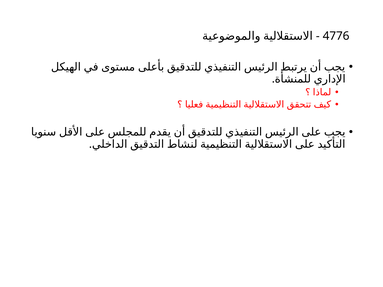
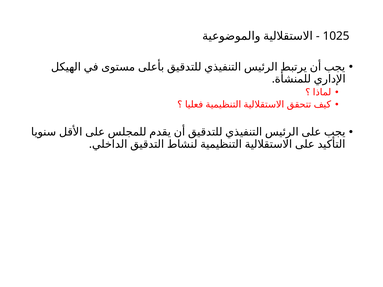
4776: 4776 -> 1025 (336, 36)
